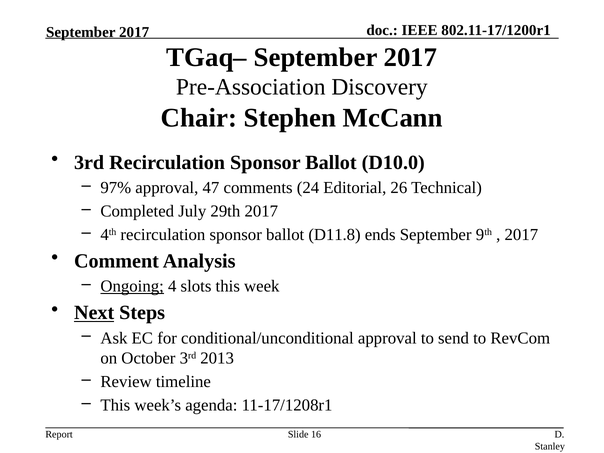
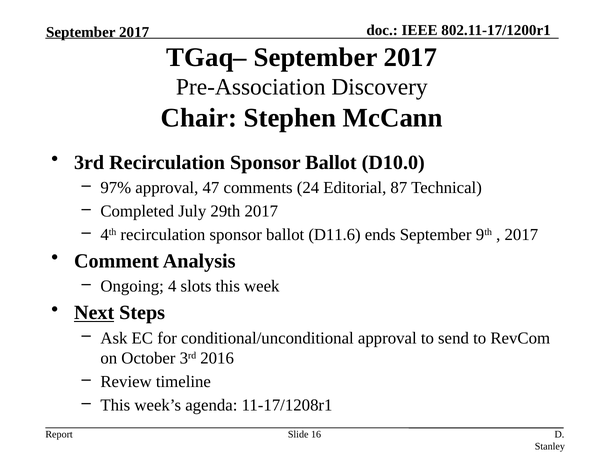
26: 26 -> 87 (399, 188)
D11.8: D11.8 -> D11.6 (335, 235)
Ongoing underline: present -> none (132, 286)
2013: 2013 -> 2016 (217, 358)
